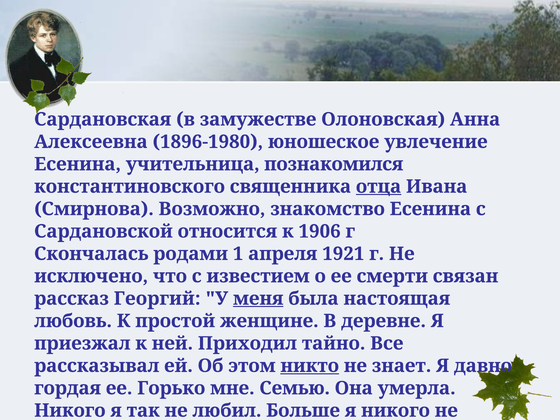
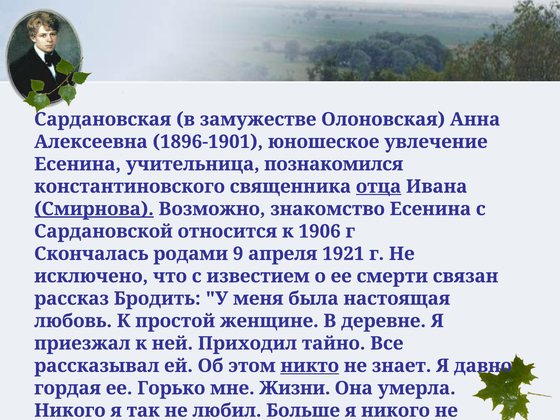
1896-1980: 1896-1980 -> 1896-1901 (208, 142)
Смирнова underline: none -> present (94, 209)
1: 1 -> 9 (238, 254)
Георгий: Георгий -> Бродить (157, 299)
меня underline: present -> none (258, 299)
Семью: Семью -> Жизни (295, 388)
